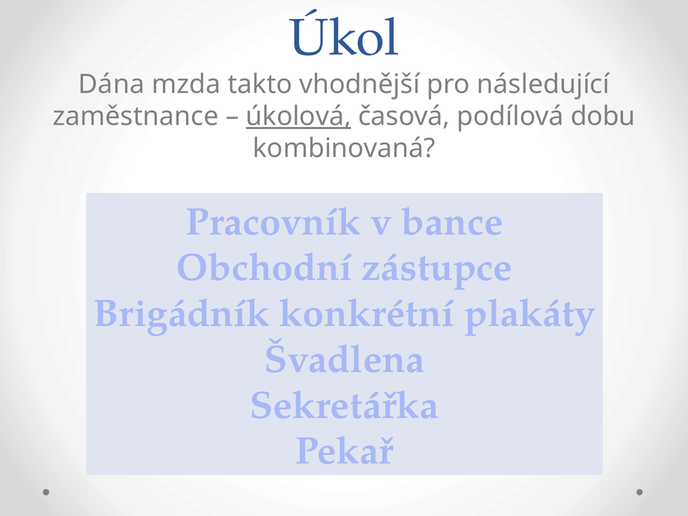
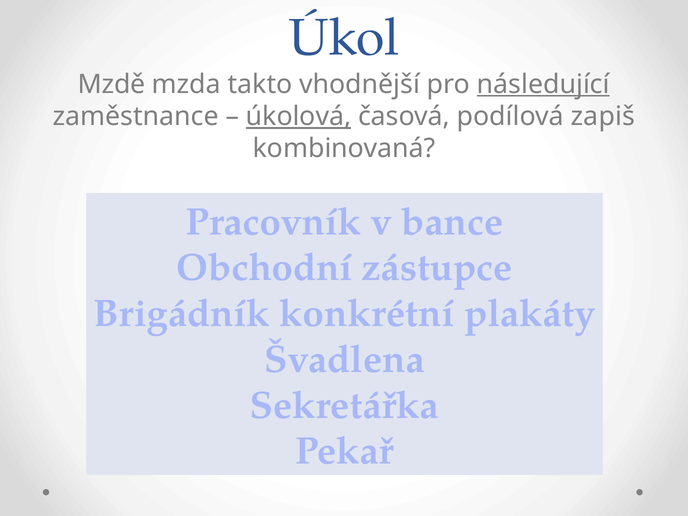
Dána: Dána -> Mzdě (112, 84)
následující underline: none -> present (543, 84)
dobu: dobu -> zapiš (603, 116)
